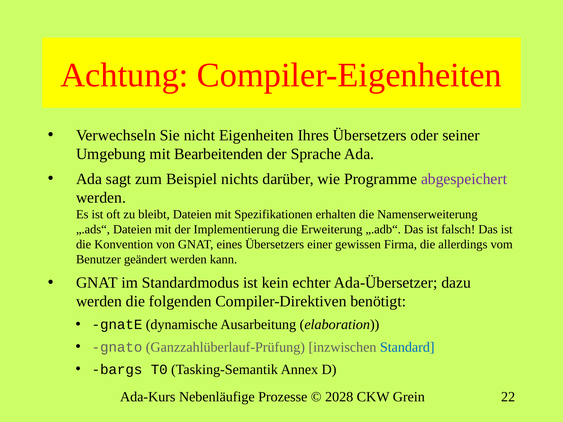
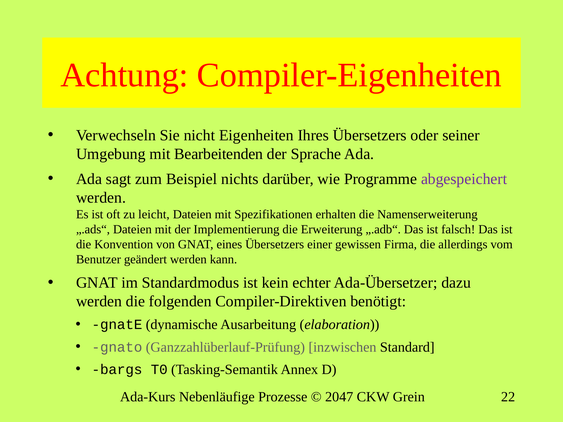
bleibt: bleibt -> leicht (154, 215)
Standard colour: blue -> black (407, 347)
2028: 2028 -> 2047 (339, 397)
